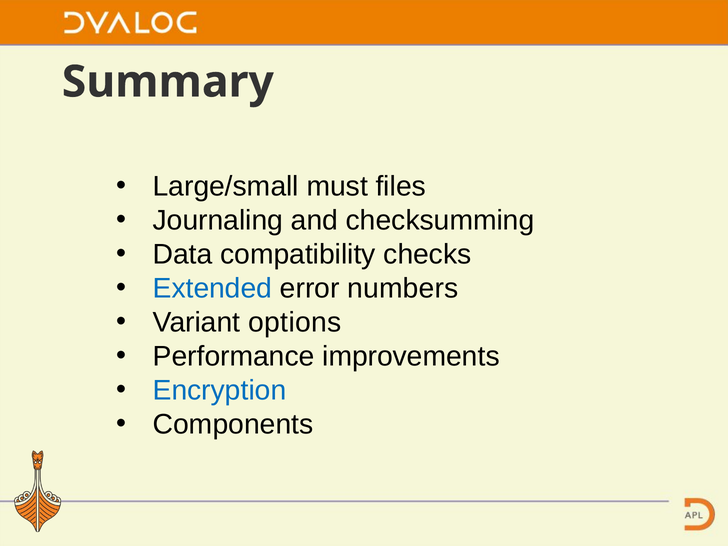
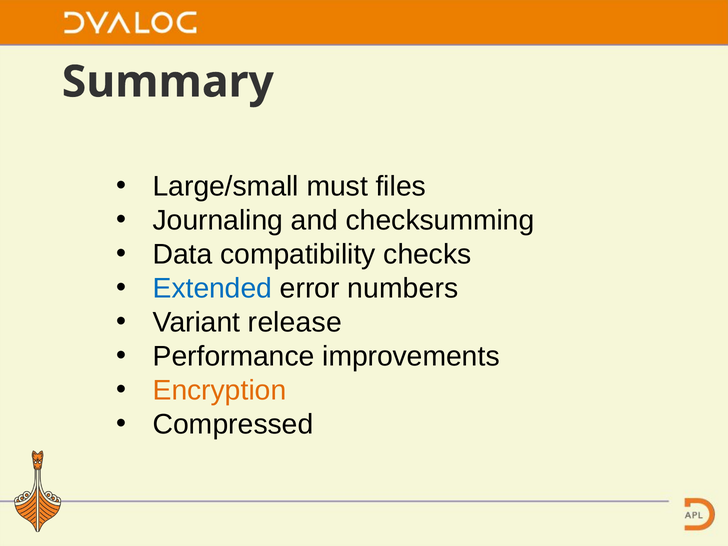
options: options -> release (295, 323)
Encryption colour: blue -> orange (220, 391)
Components: Components -> Compressed (233, 425)
